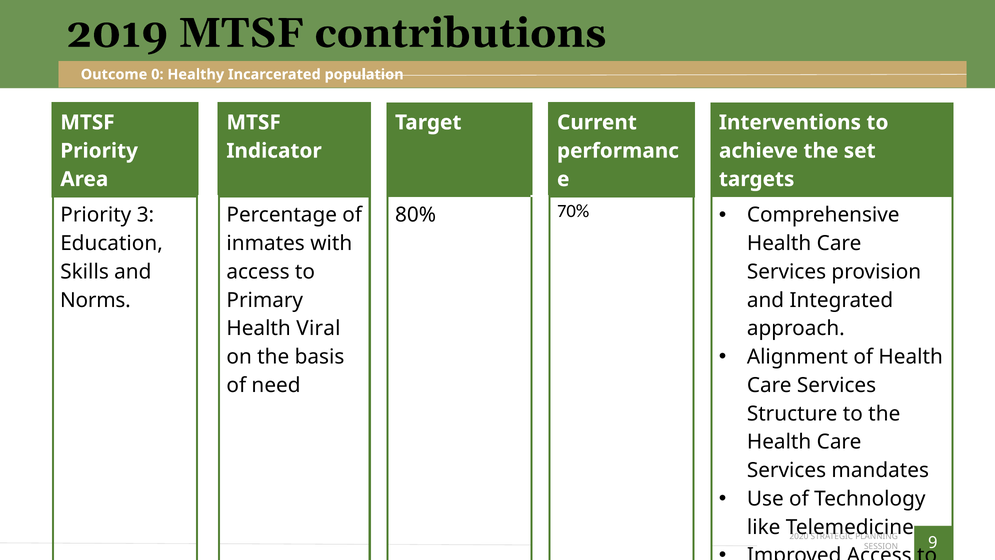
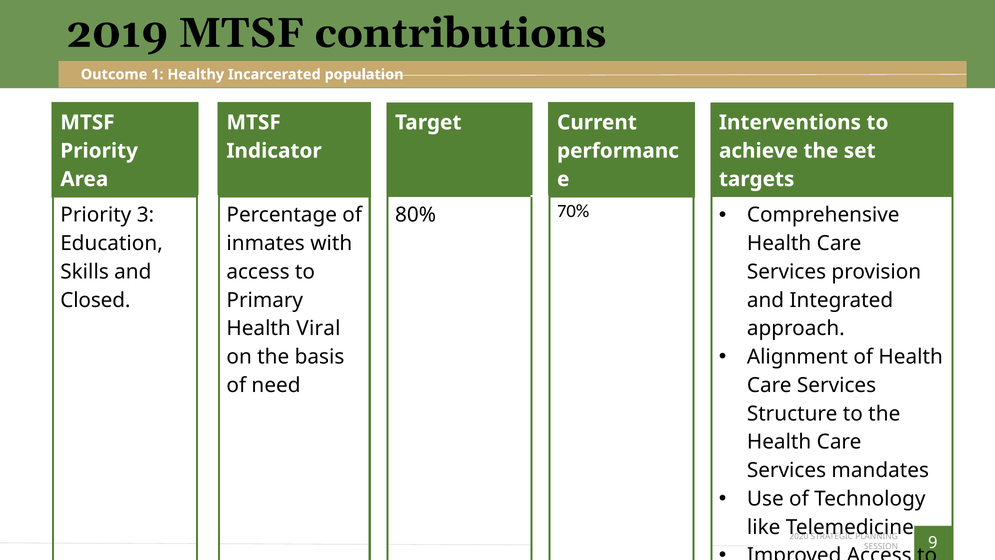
0: 0 -> 1 (157, 74)
Norms: Norms -> Closed (95, 300)
